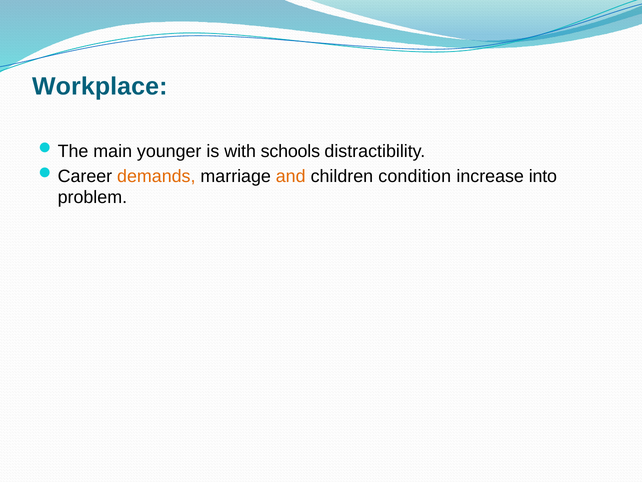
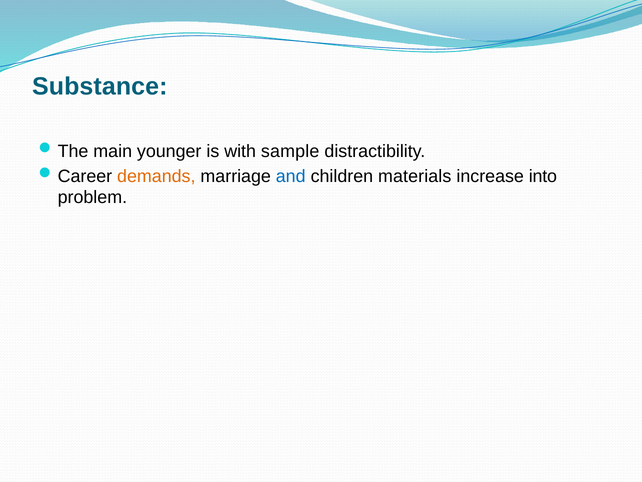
Workplace: Workplace -> Substance (100, 87)
schools: schools -> sample (290, 151)
and colour: orange -> blue (291, 176)
condition: condition -> materials (415, 176)
